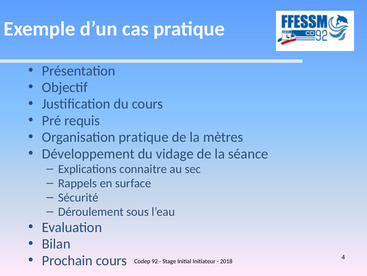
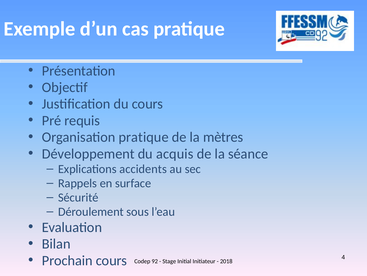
vidage: vidage -> acquis (175, 153)
connaitre: connaitre -> accidents (143, 169)
